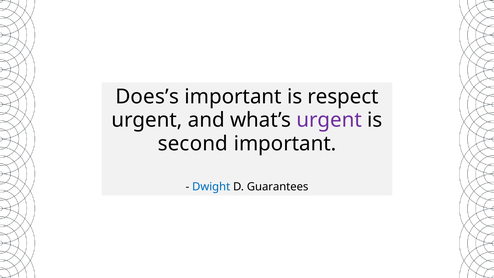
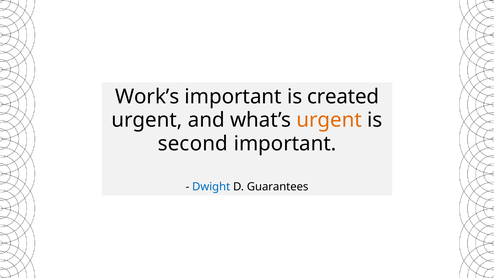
Does’s: Does’s -> Work’s (147, 97)
respect: respect -> created (343, 97)
urgent colour: purple -> orange (329, 120)
